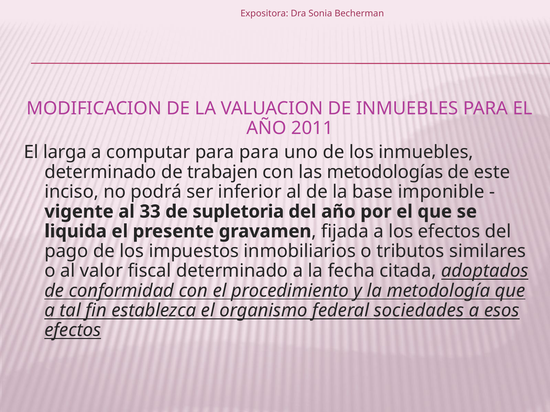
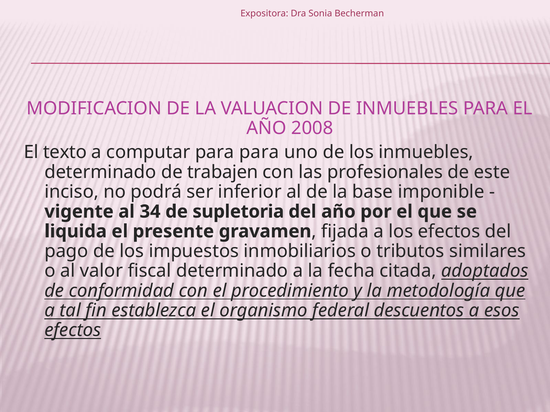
2011: 2011 -> 2008 (312, 128)
larga: larga -> texto (65, 152)
metodologías: metodologías -> profesionales (385, 172)
33: 33 -> 34 (150, 212)
sociedades: sociedades -> descuentos (419, 311)
